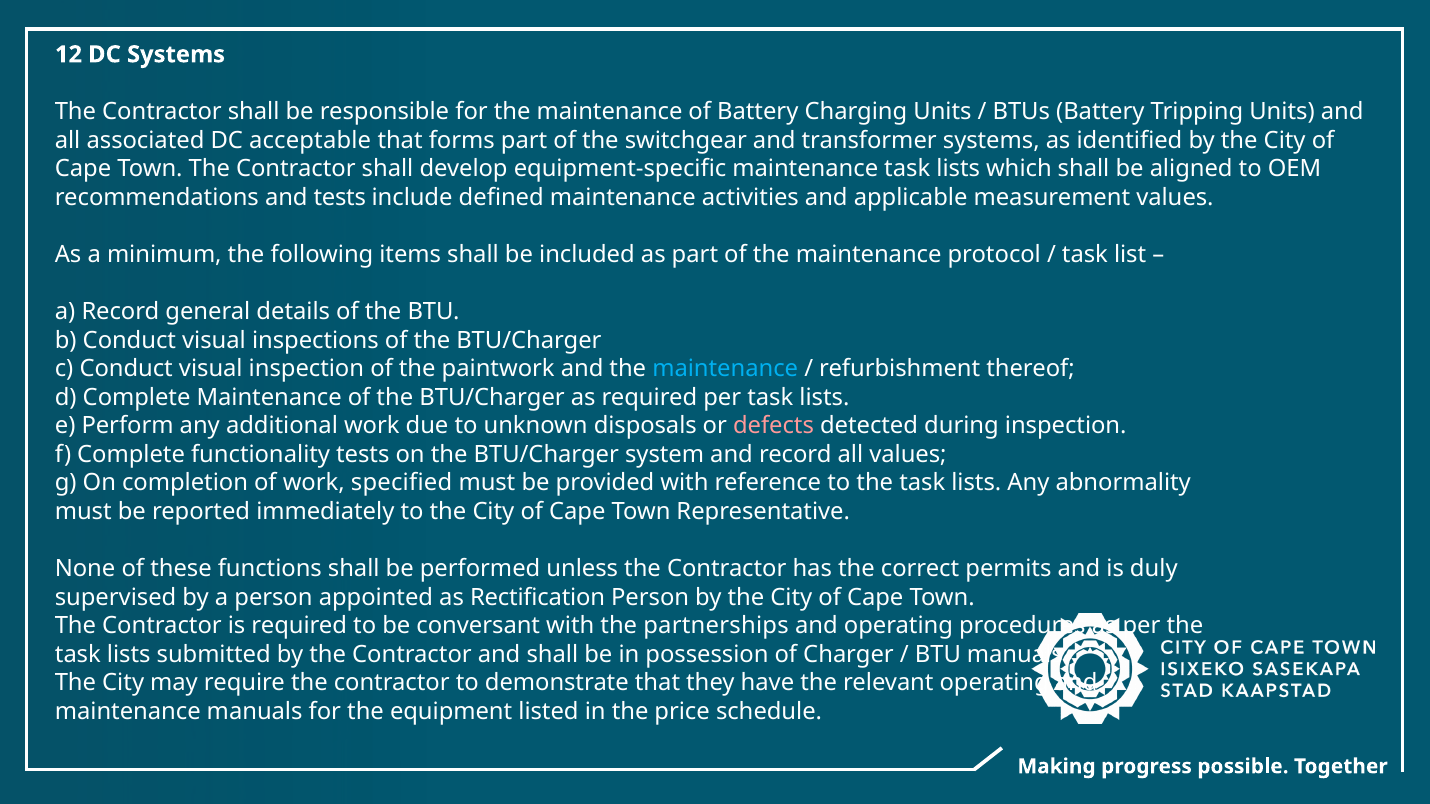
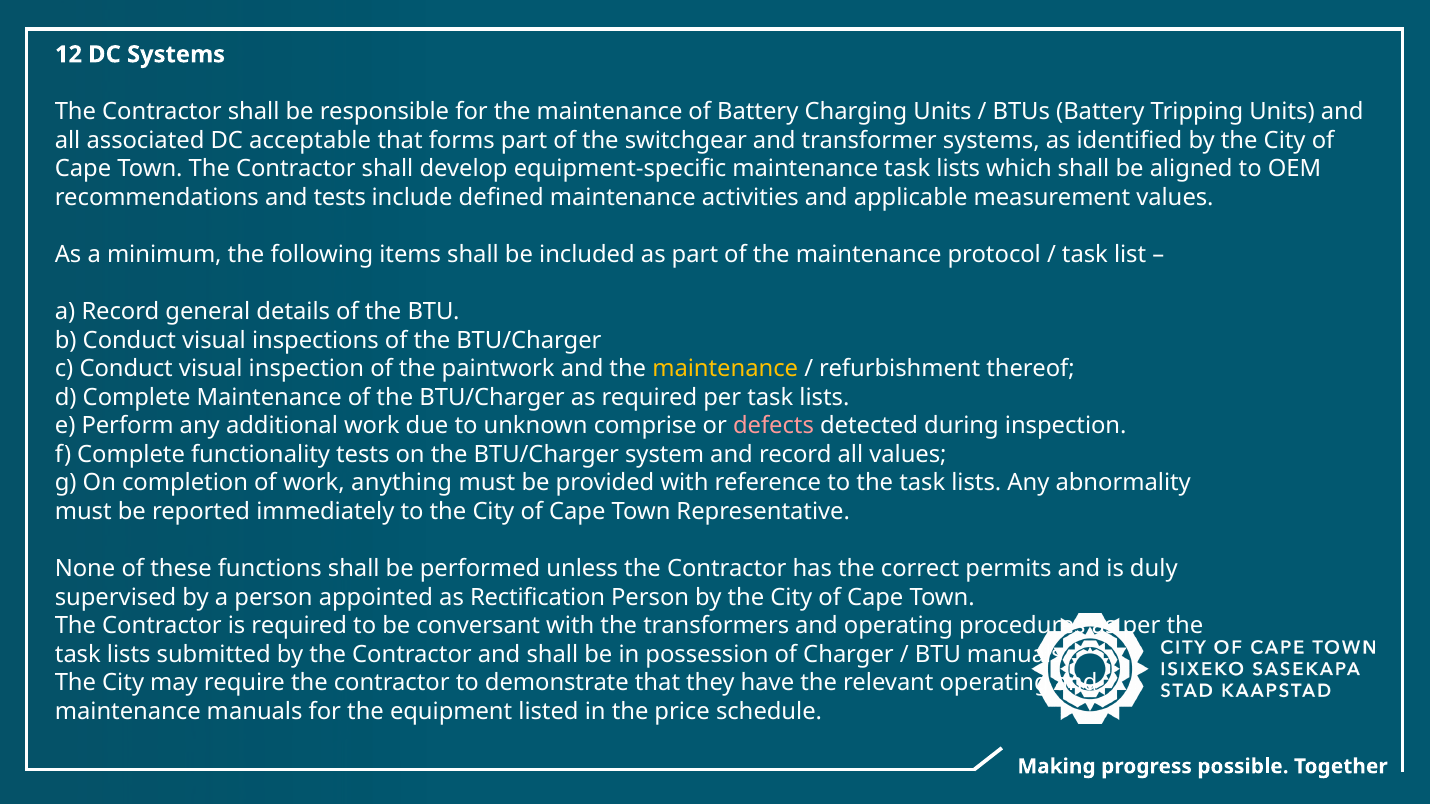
maintenance colour: light blue -> yellow (725, 369)
disposals: disposals -> comprise (645, 426)
specified: specified -> anything (402, 483)
partnerships: partnerships -> transformers (716, 626)
